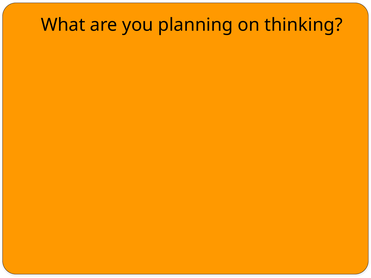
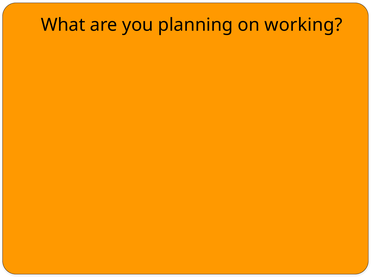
thinking: thinking -> working (304, 25)
